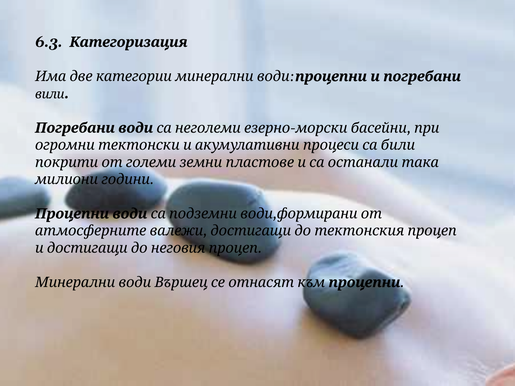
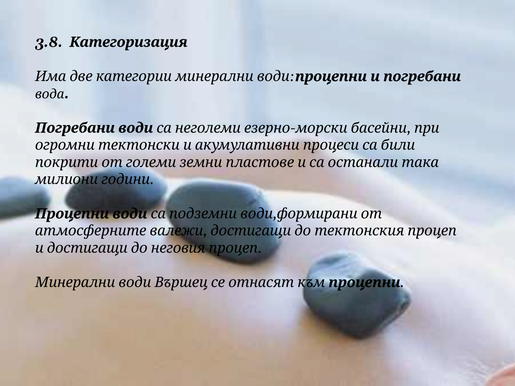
6.3: 6.3 -> 3.8 (49, 42)
вили: вили -> вода (50, 94)
